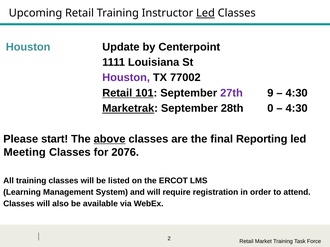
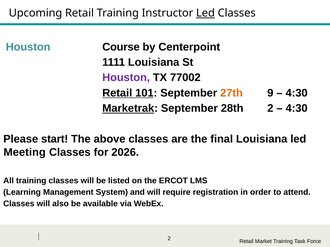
Update: Update -> Course (121, 47)
27th colour: purple -> orange (231, 93)
28th 0: 0 -> 2 (270, 109)
above underline: present -> none (110, 139)
final Reporting: Reporting -> Louisiana (262, 139)
2076: 2076 -> 2026 (125, 153)
